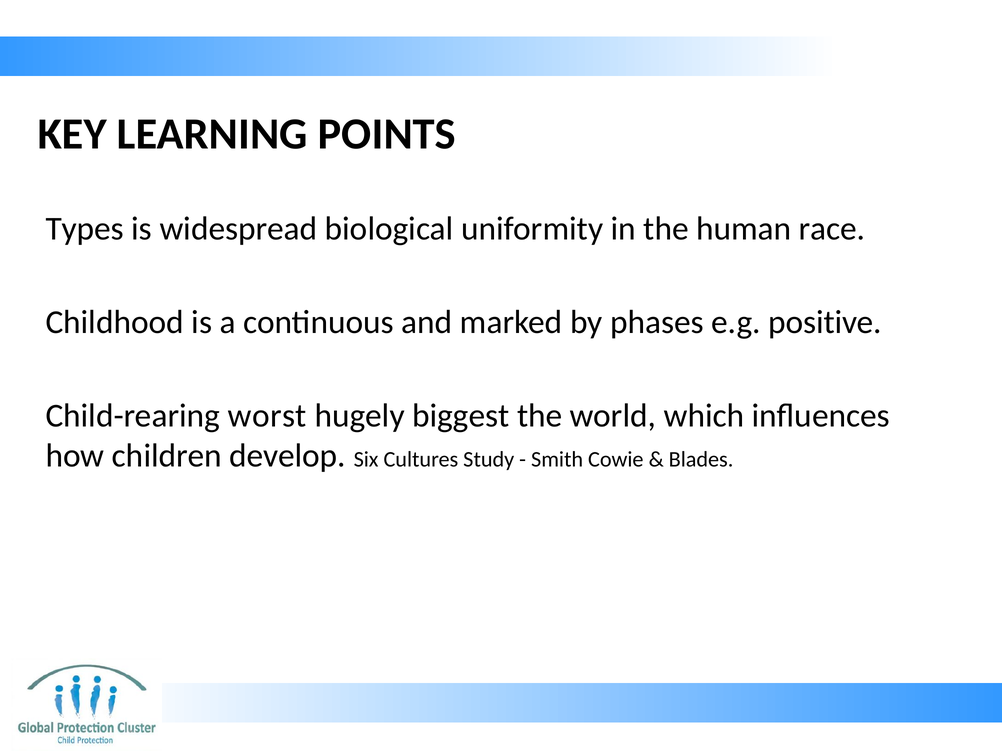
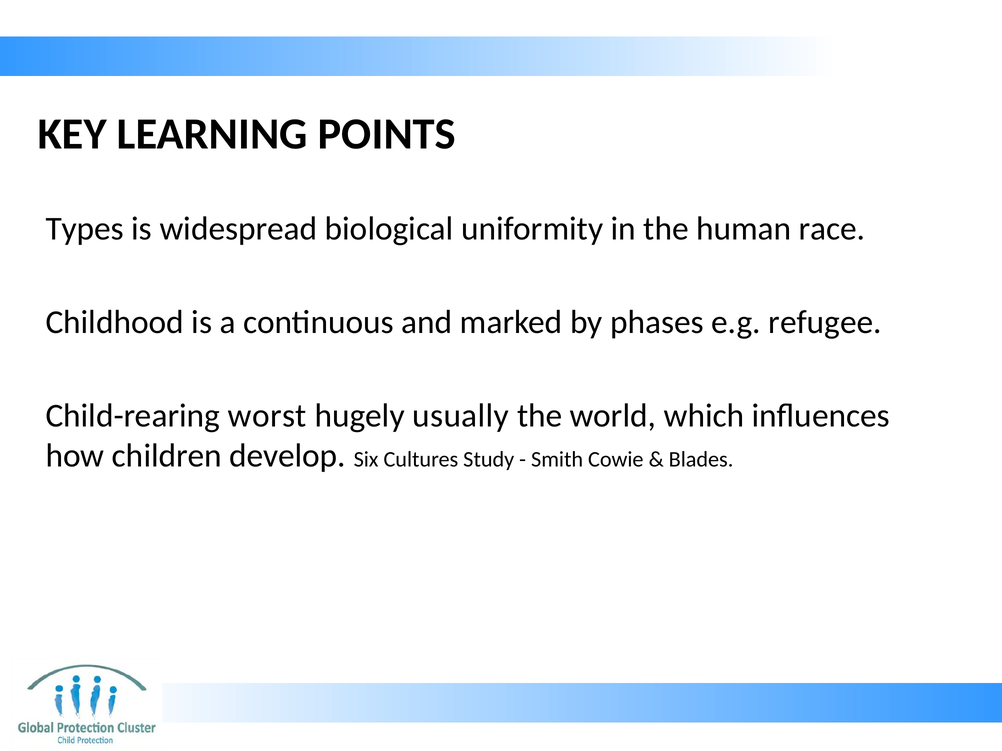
positive: positive -> refugee (825, 322)
biggest: biggest -> usually (461, 416)
